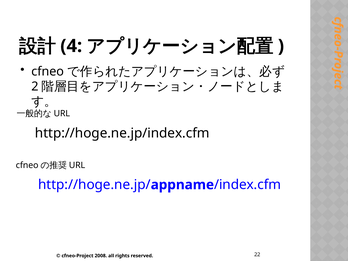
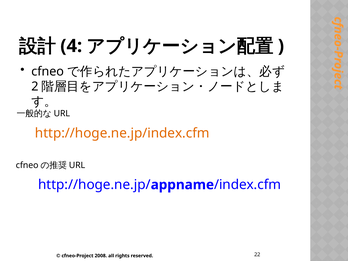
http://hoge.ne.jp/index.cfm colour: black -> orange (122, 133)
